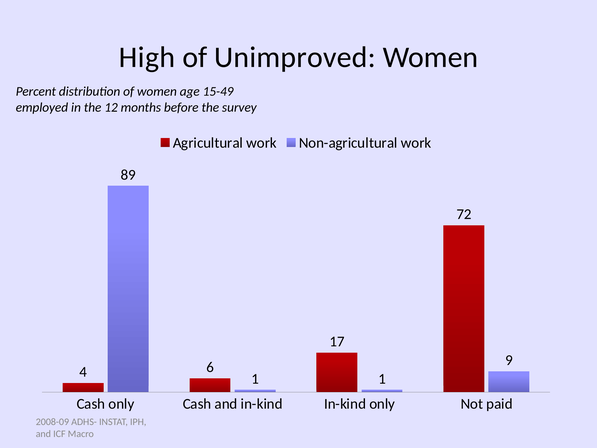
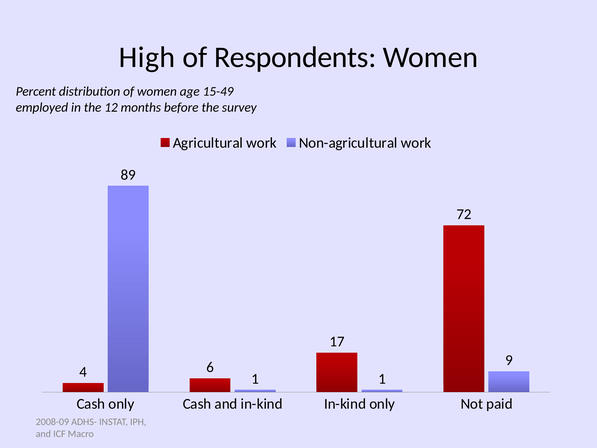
Unimproved: Unimproved -> Respondents (295, 57)
